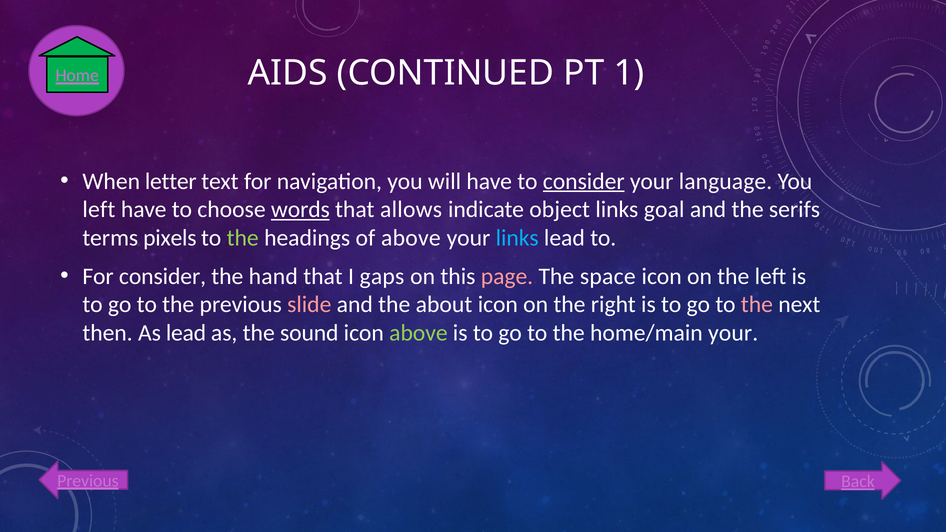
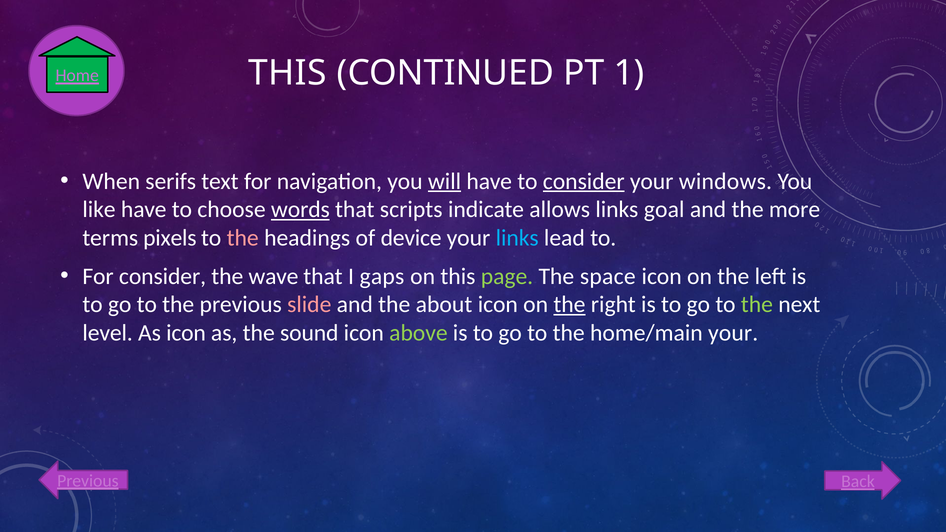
AIDS: AIDS -> THIS (288, 73)
letter: letter -> serifs (171, 181)
will underline: none -> present (445, 181)
language: language -> windows (725, 181)
left: left -> like (99, 210)
allows: allows -> scripts (411, 210)
object: object -> allows (560, 210)
serifs: serifs -> more (795, 210)
the colour: light green -> pink (243, 238)
of above: above -> device (411, 238)
hand: hand -> wave (273, 276)
page colour: pink -> light green (507, 276)
the underline: none -> present (569, 305)
the colour: pink -> light green (757, 305)
then: then -> level (108, 333)
As lead: lead -> icon (186, 333)
